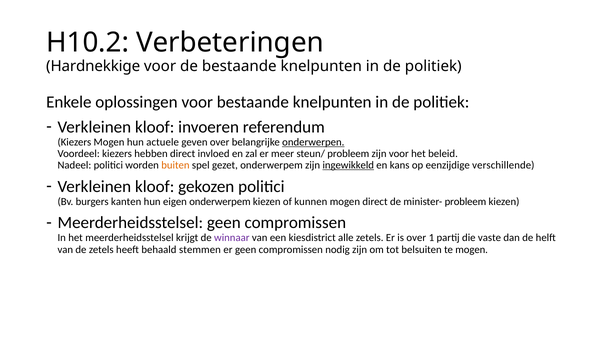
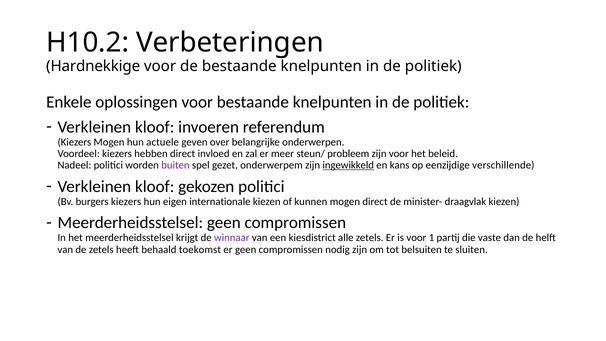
onderwerpen underline: present -> none (313, 142)
buiten colour: orange -> purple (175, 165)
burgers kanten: kanten -> kiezers (126, 201)
eigen onderwerpem: onderwerpem -> internationale (220, 201)
minister- probleem: probleem -> draagvlak (465, 201)
is over: over -> voor (416, 238)
stemmen: stemmen -> toekomst (200, 249)
te mogen: mogen -> sluiten (472, 249)
